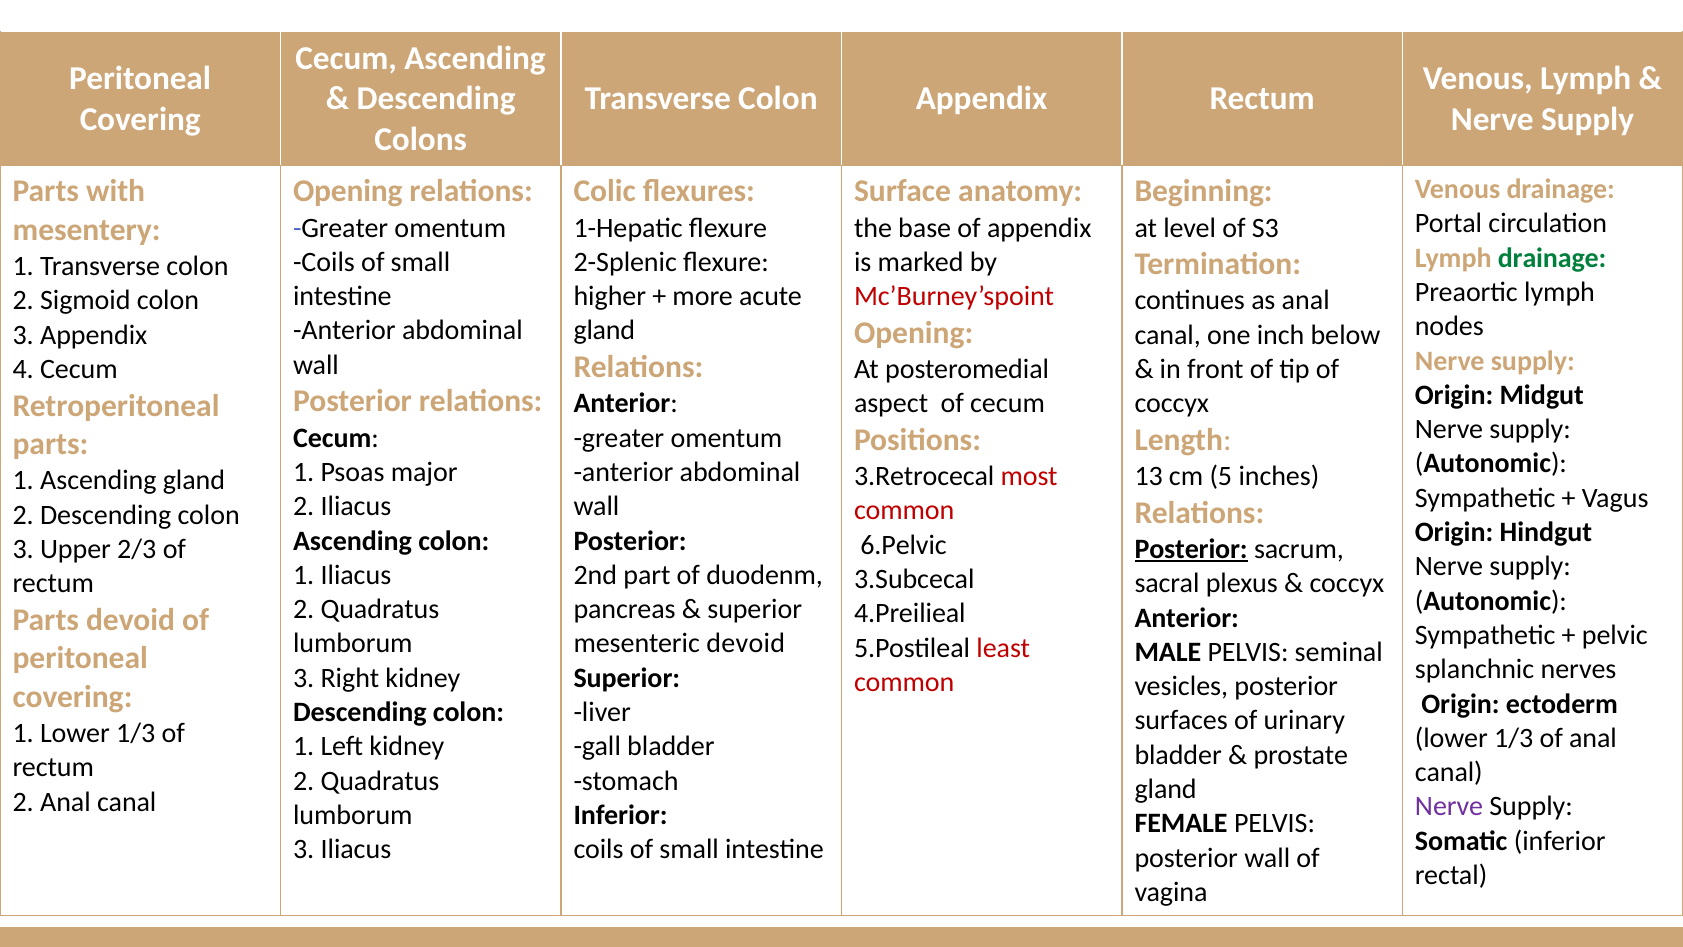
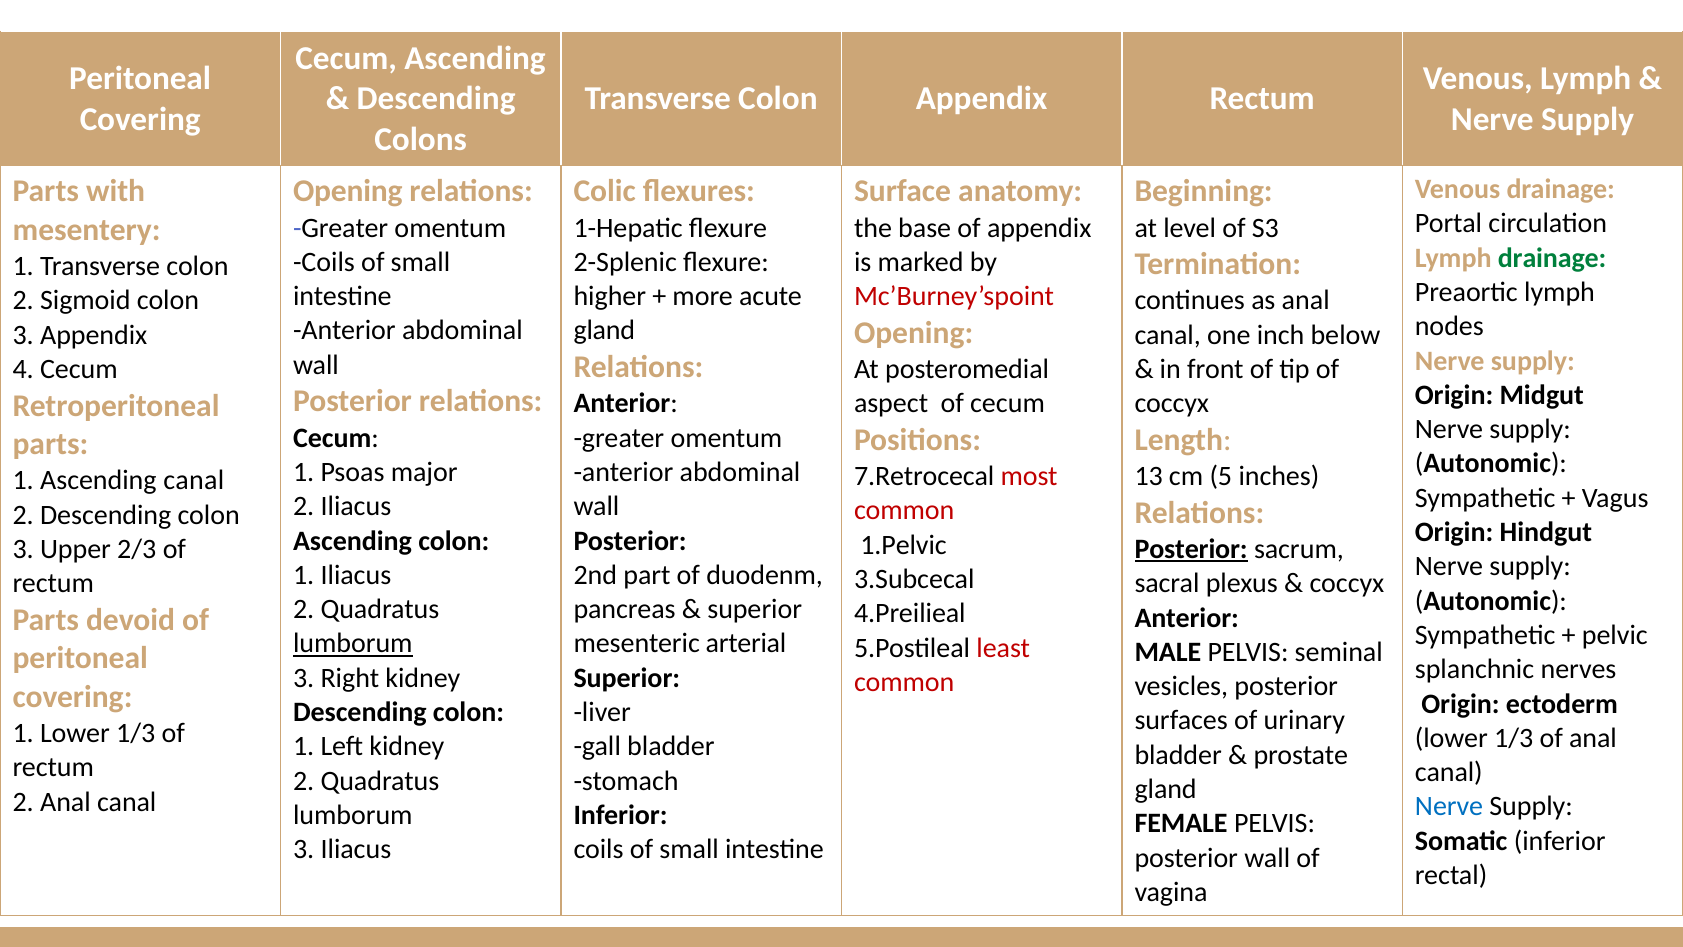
3.Retrocecal: 3.Retrocecal -> 7.Retrocecal (924, 476)
Ascending gland: gland -> canal (194, 480)
6.Pelvic: 6.Pelvic -> 1.Pelvic (904, 545)
lumborum underline: none -> present (353, 643)
mesenteric devoid: devoid -> arterial (746, 643)
Nerve colour: purple -> blue (1449, 806)
